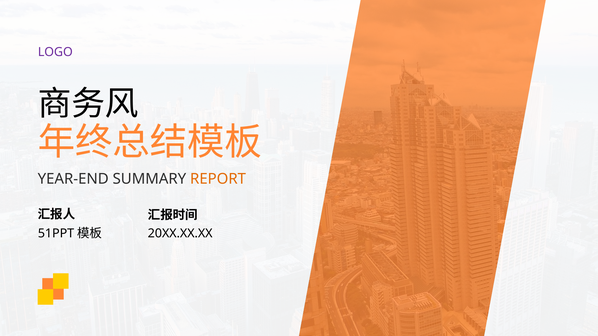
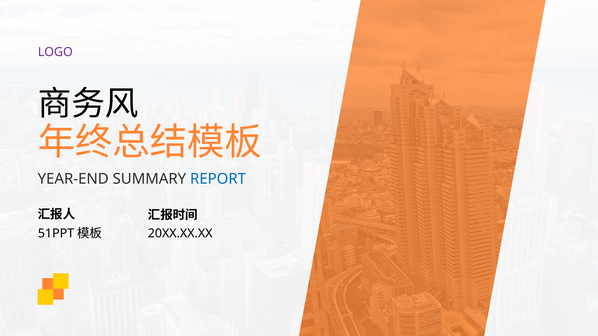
REPORT colour: orange -> blue (218, 179)
